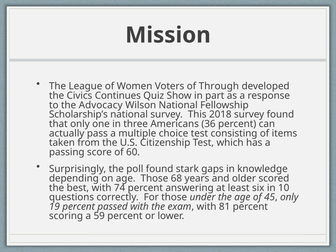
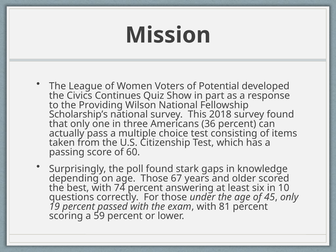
Through: Through -> Potential (219, 86)
Advocacy: Advocacy -> Providing (101, 105)
68: 68 -> 67 (176, 178)
